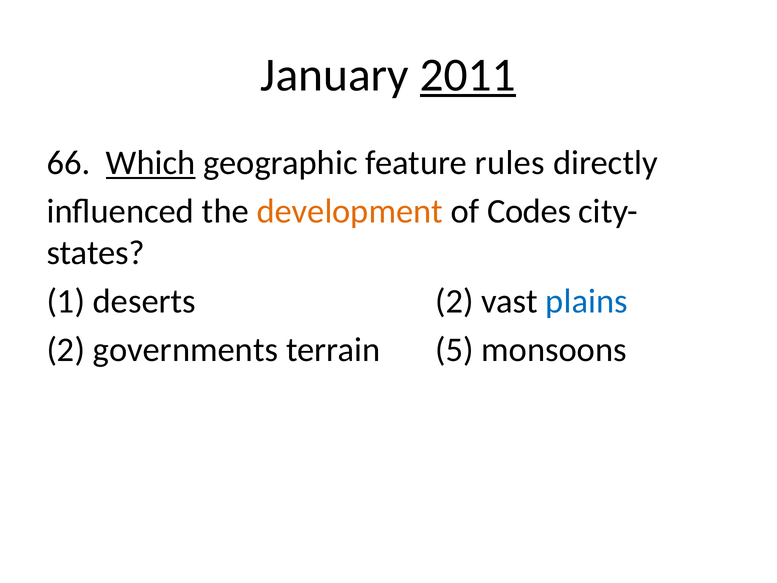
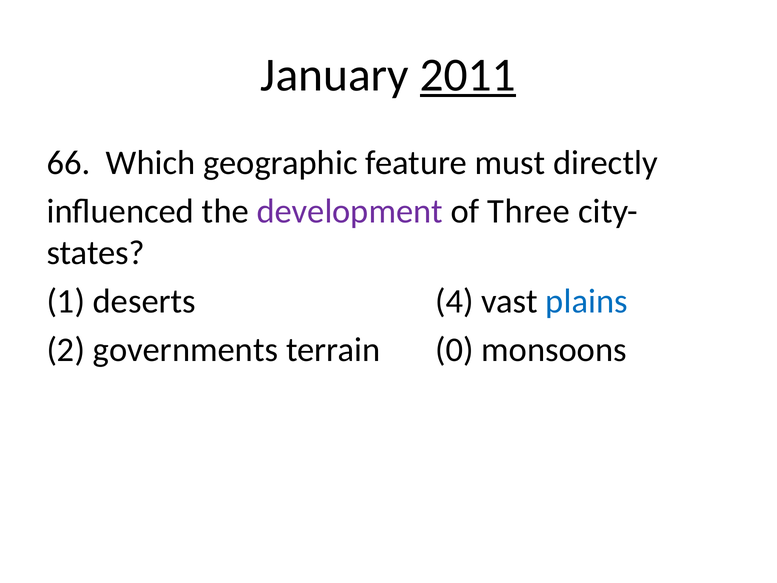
Which underline: present -> none (151, 163)
rules: rules -> must (510, 163)
development colour: orange -> purple (350, 211)
Codes: Codes -> Three (529, 211)
deserts 2: 2 -> 4 (454, 301)
5: 5 -> 0 (454, 350)
